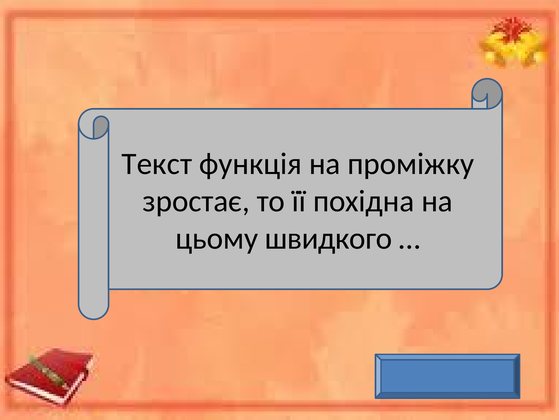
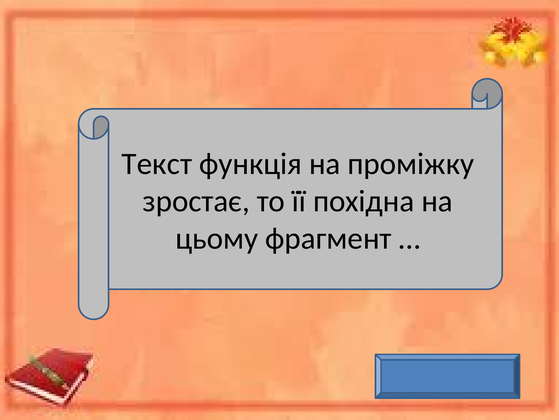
швидкого: швидкого -> фрагмент (328, 238)
